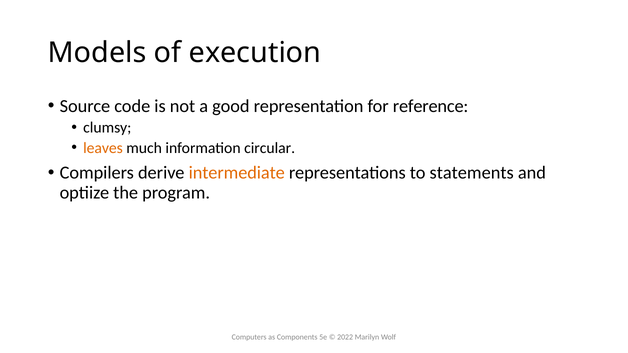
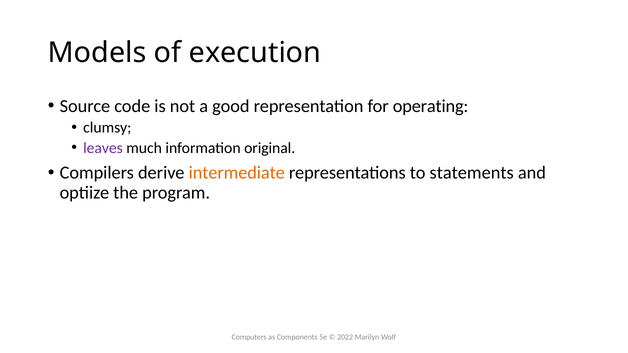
reference: reference -> operating (431, 106)
leaves colour: orange -> purple (103, 148)
circular: circular -> original (270, 148)
